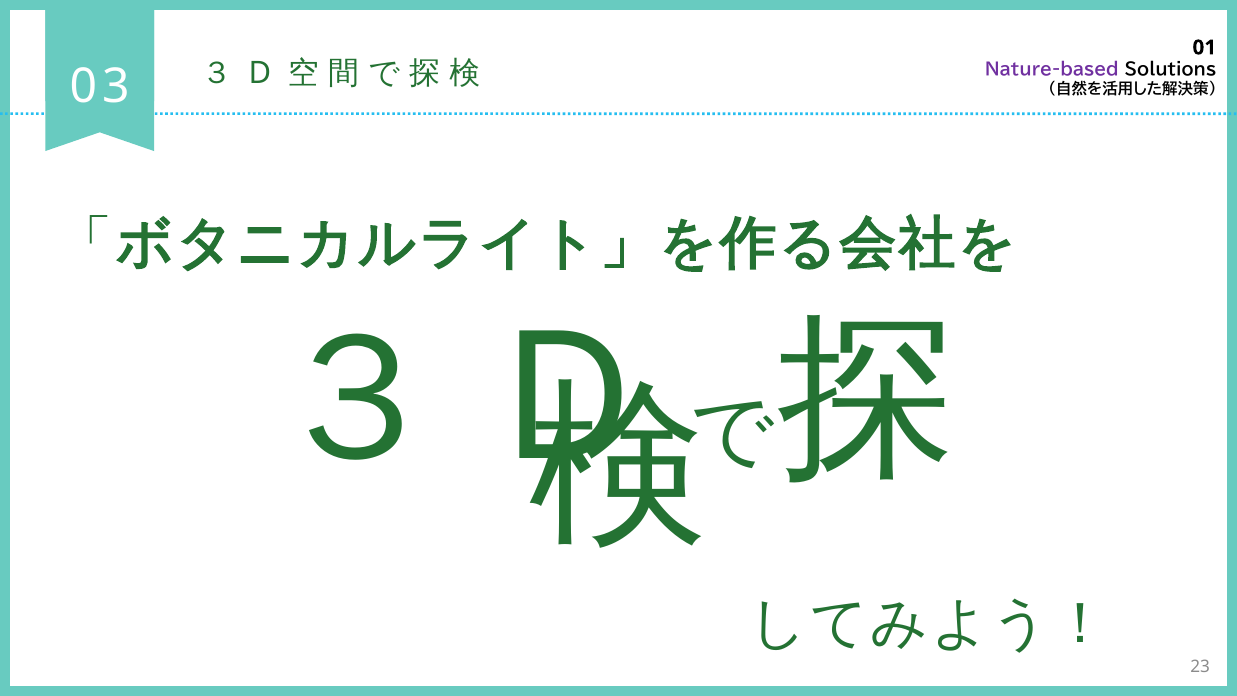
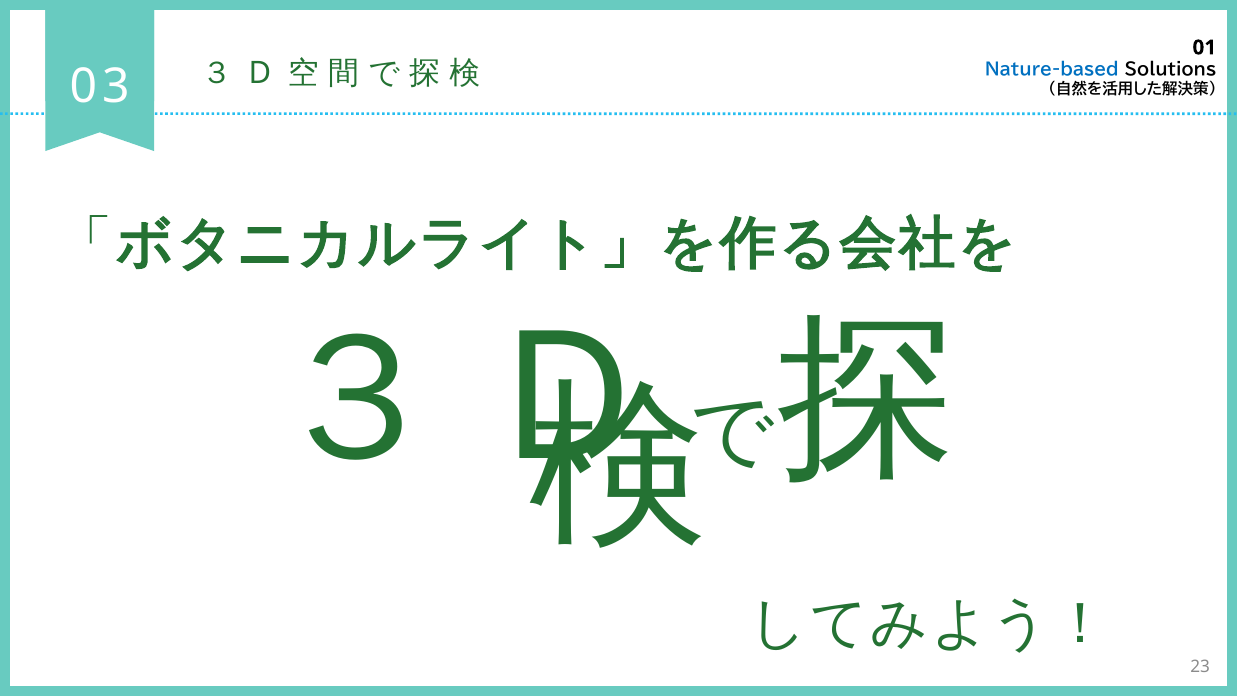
Nature-based colour: purple -> blue (1052, 70)
